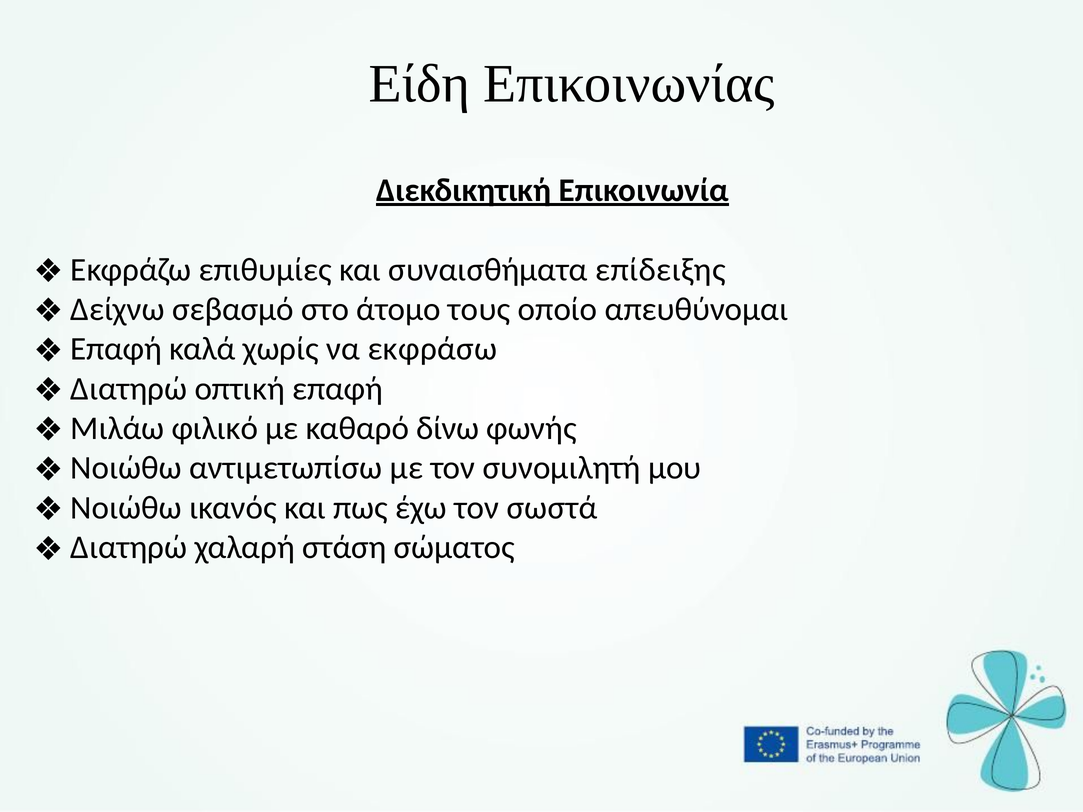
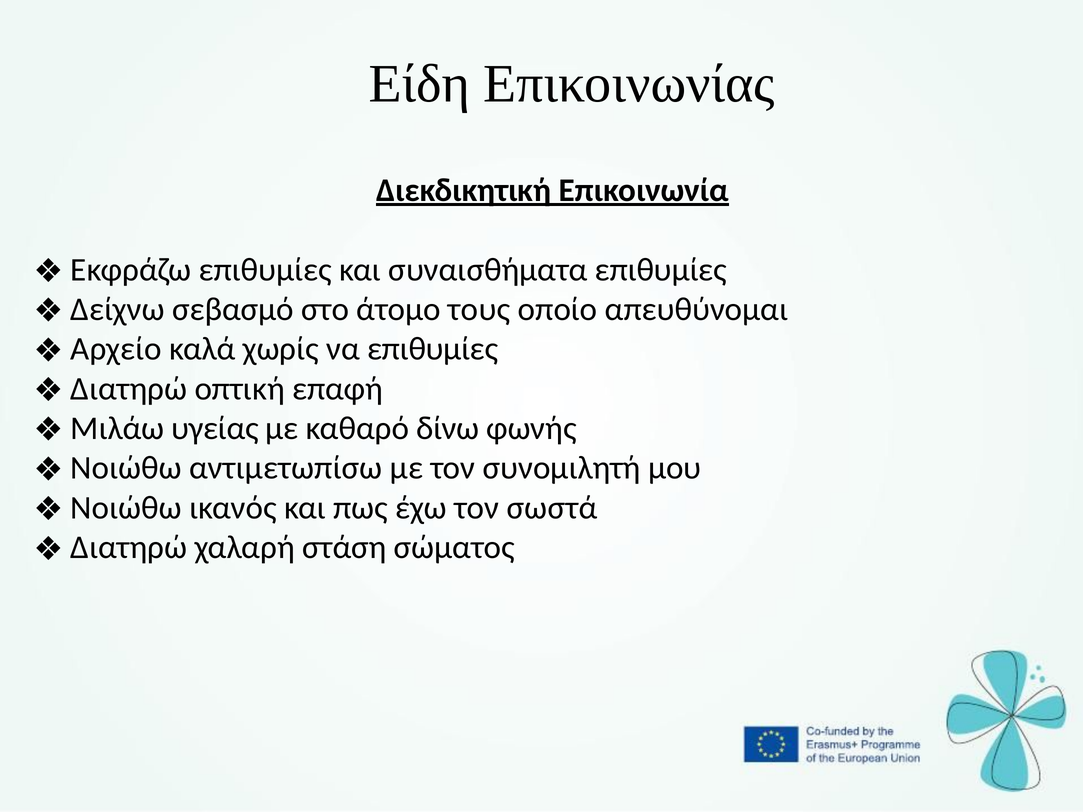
συναισθήματα επίδειξης: επίδειξης -> επιθυμίες (661, 270)
Επαφή: Επαφή -> Αρχείο (116, 349)
να εκφράσω: εκφράσω -> επιθυμίες (433, 349)
φιλικό: φιλικό -> υγείας (215, 428)
